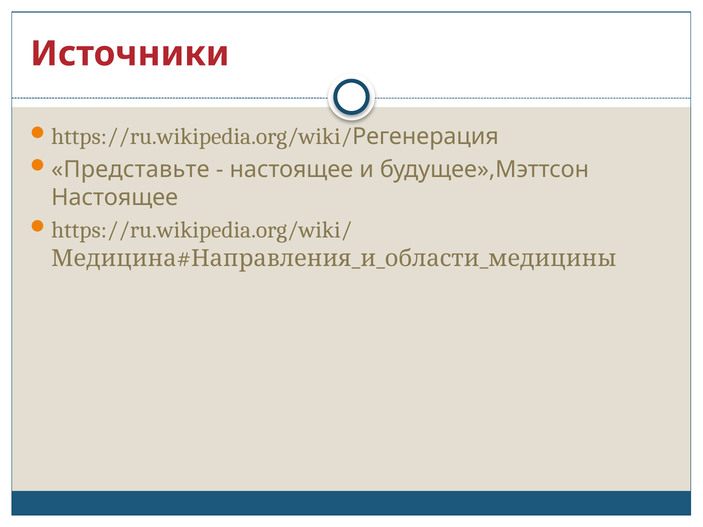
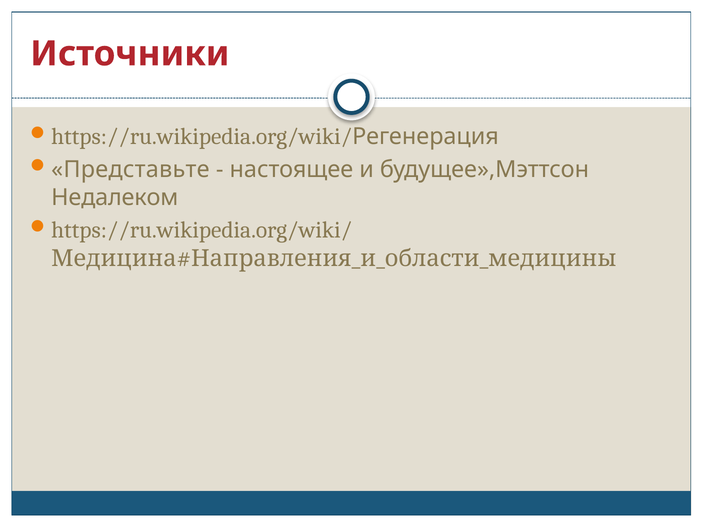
Настоящее: Настоящее -> Недалеком (115, 197)
